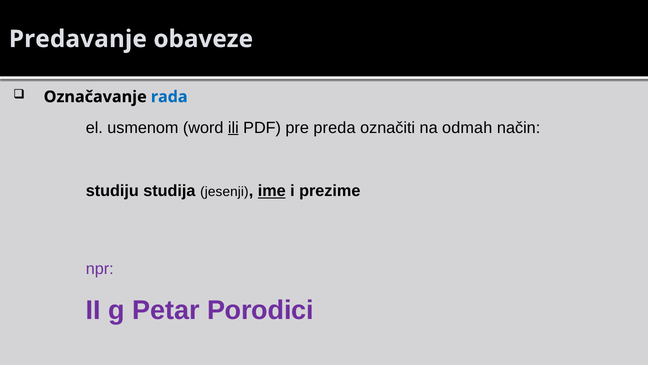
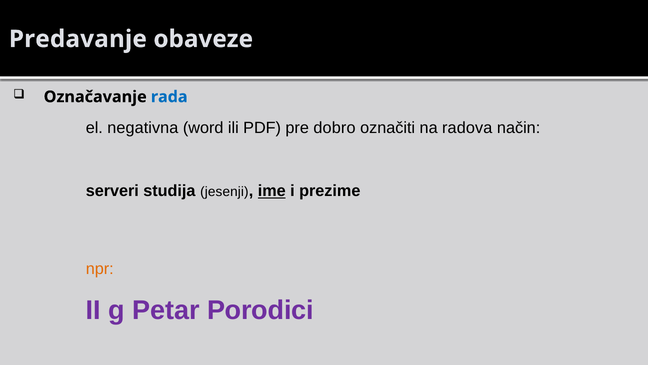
usmenom: usmenom -> negativna (143, 128)
ili underline: present -> none (233, 128)
preda: preda -> dobro (334, 128)
odmah: odmah -> radova (467, 128)
studiju: studiju -> serveri (112, 191)
npr colour: purple -> orange (100, 268)
